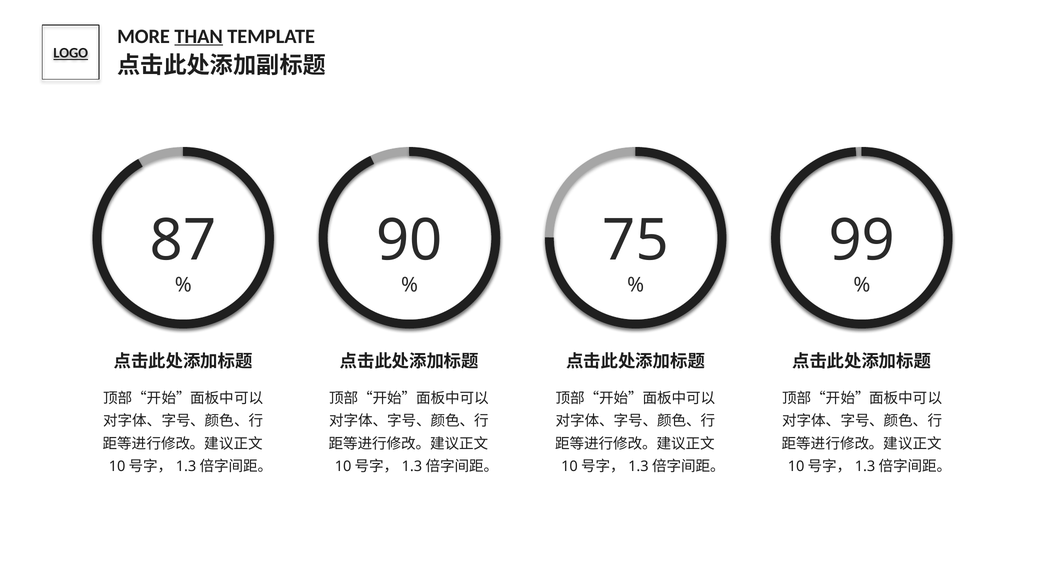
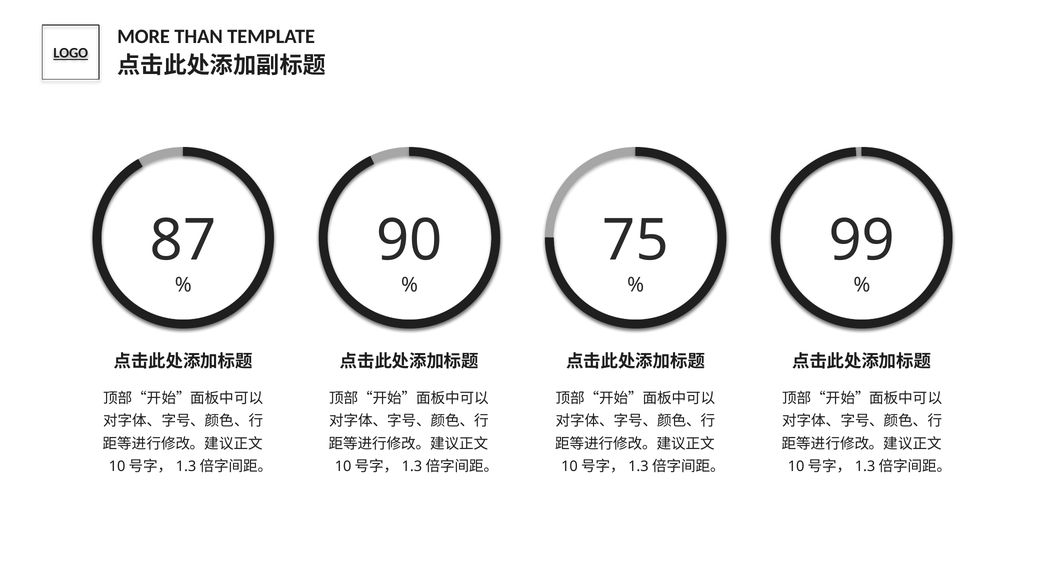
THAN underline: present -> none (199, 36)
